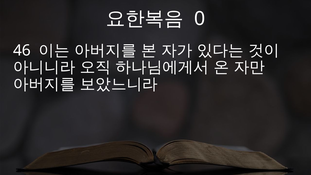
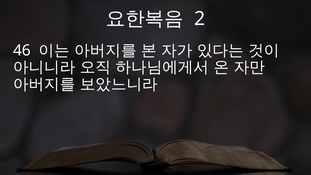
0: 0 -> 2 (200, 19)
